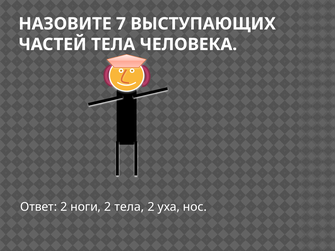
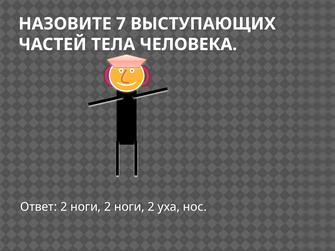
ноги 2 тела: тела -> ноги (129, 207)
